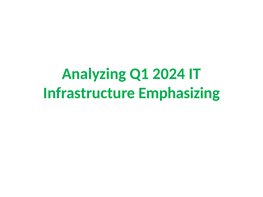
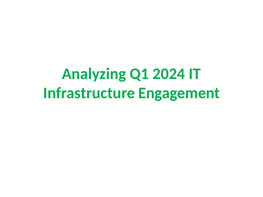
Emphasizing: Emphasizing -> Engagement (179, 93)
